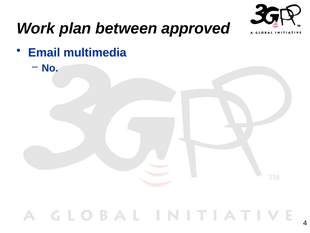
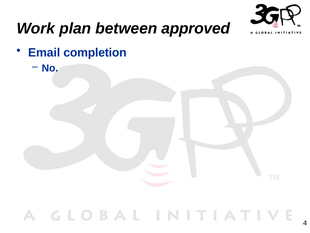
multimedia: multimedia -> completion (95, 53)
